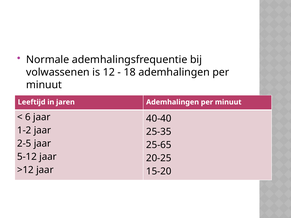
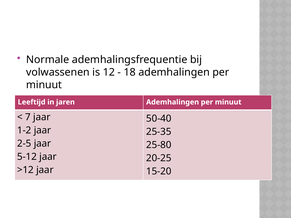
6: 6 -> 7 (28, 117)
40-40: 40-40 -> 50-40 (159, 119)
25-65: 25-65 -> 25-80 (159, 145)
